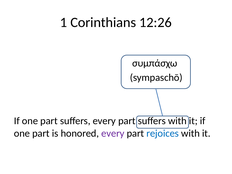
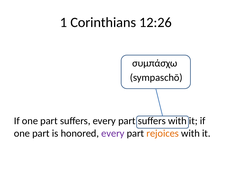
rejoices colour: blue -> orange (163, 133)
